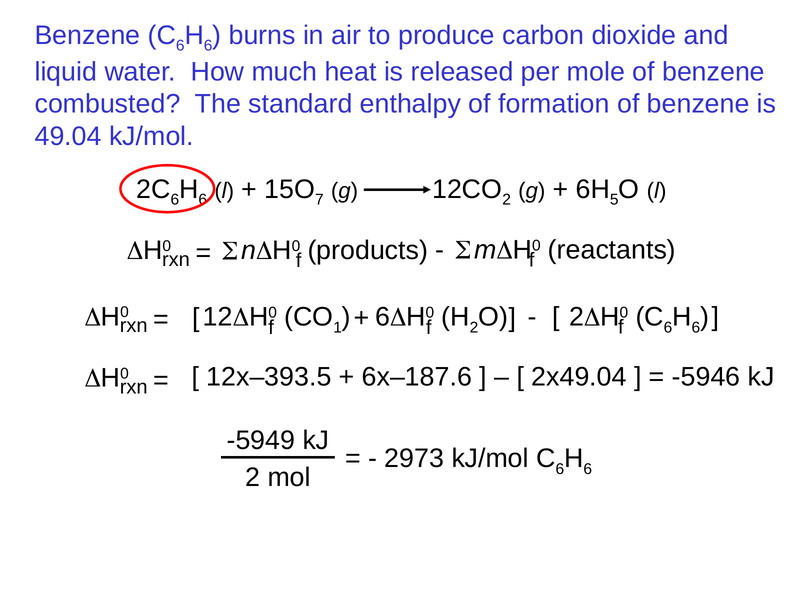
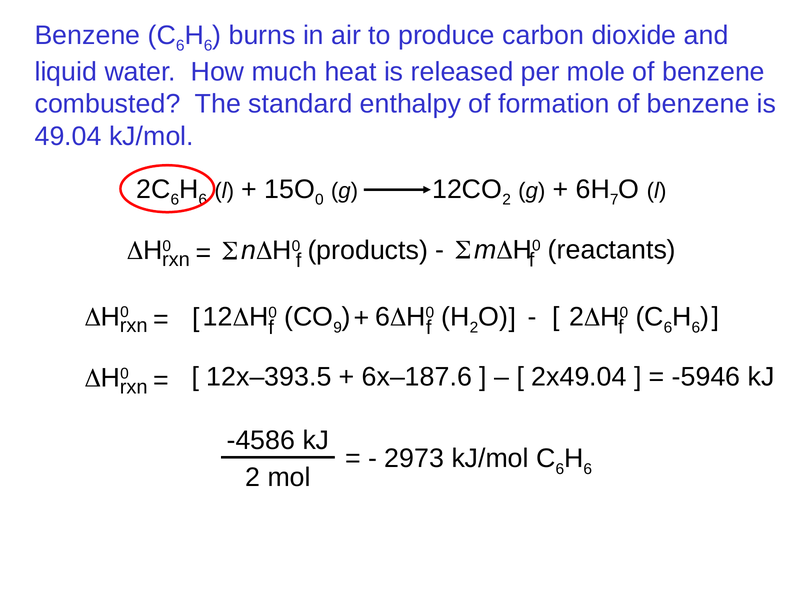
7: 7 -> 0 (319, 200)
5: 5 -> 7 (614, 200)
1: 1 -> 9 (338, 327)
-5949: -5949 -> -4586 (261, 440)
